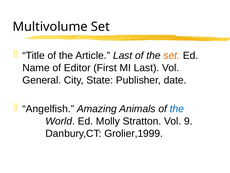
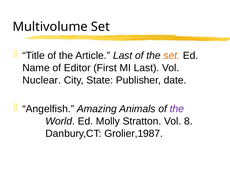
General: General -> Nuclear (42, 80)
the colour: blue -> purple (177, 109)
9: 9 -> 8 (188, 121)
Grolier,1999: Grolier,1999 -> Grolier,1987 (134, 133)
